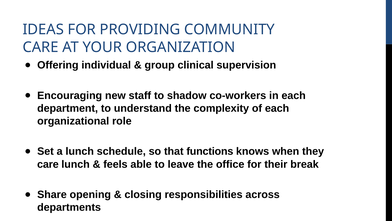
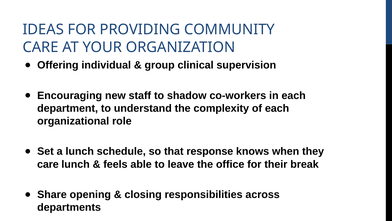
functions: functions -> response (210, 151)
